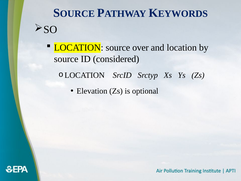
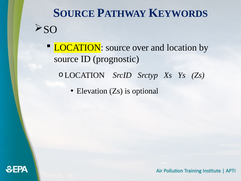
considered: considered -> prognostic (116, 59)
